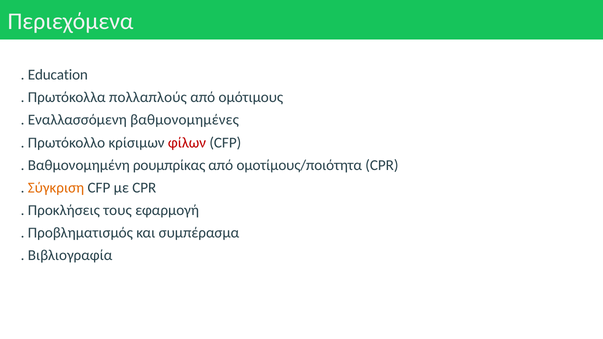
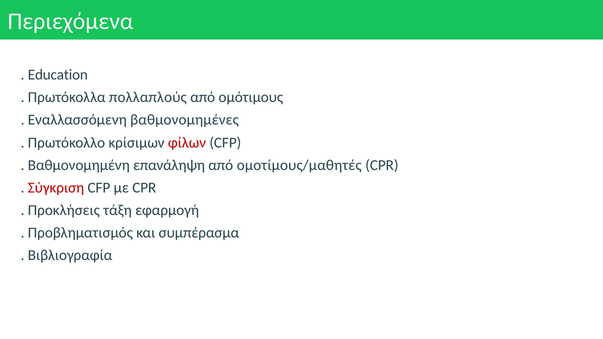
ρουμπρίκας: ρουμπρίκας -> επανάληψη (169, 165)
ομοτίμους/ποιότητα: ομοτίμους/ποιότητα -> ομοτίμους/μαθητές (299, 165)
Σύγκριση colour: orange -> red (56, 188)
τους: τους -> τάξη (118, 210)
